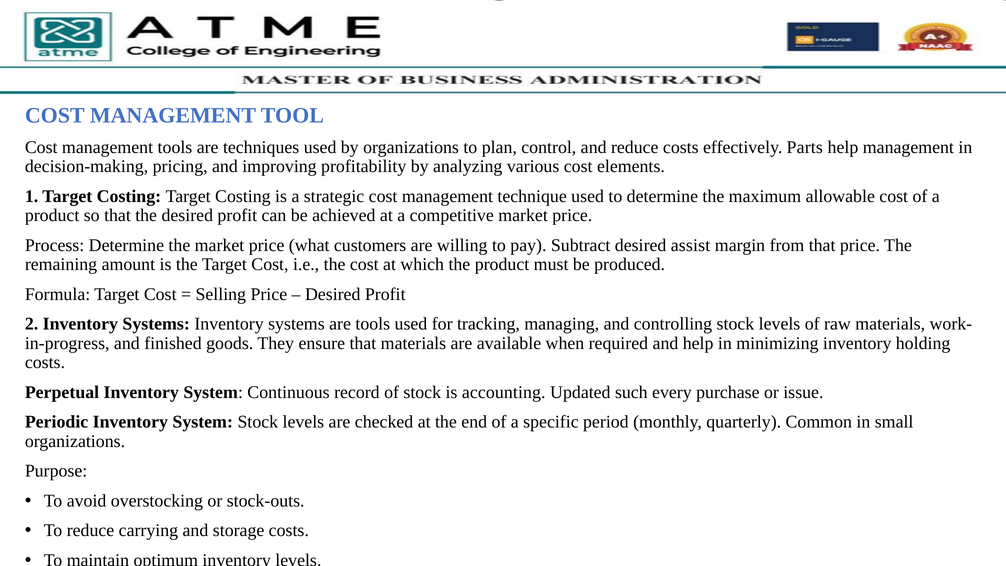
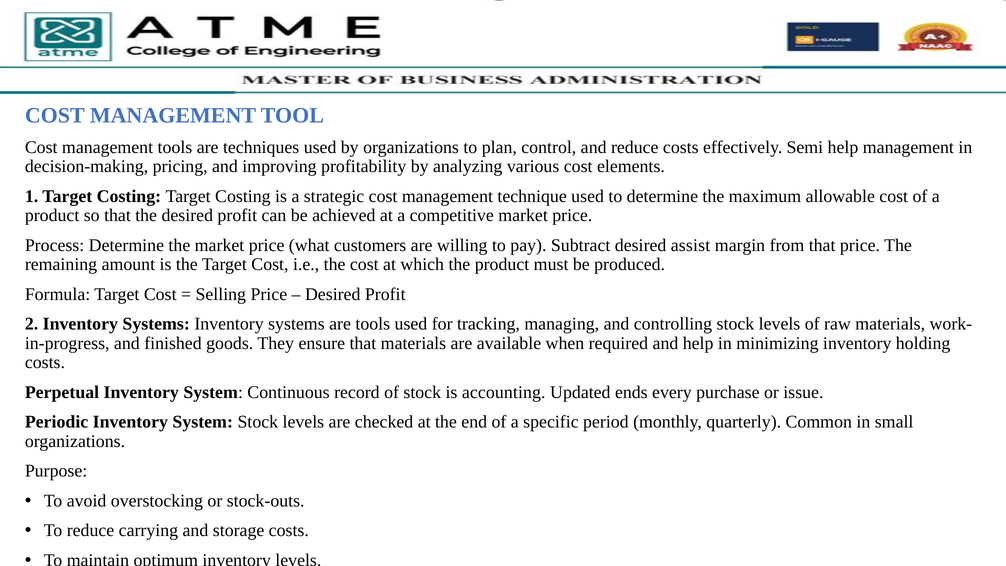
Parts: Parts -> Semi (805, 147)
such: such -> ends (631, 392)
